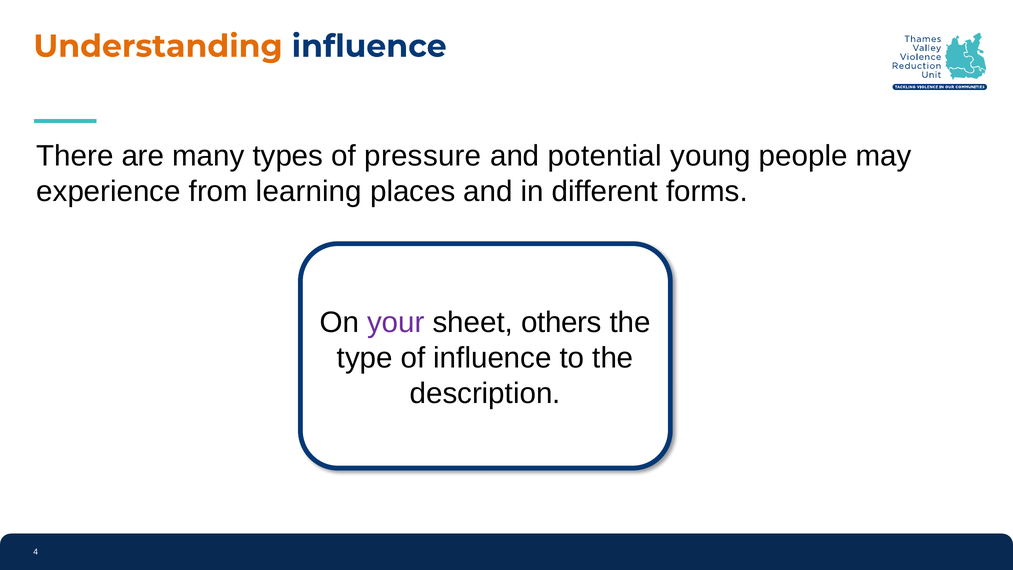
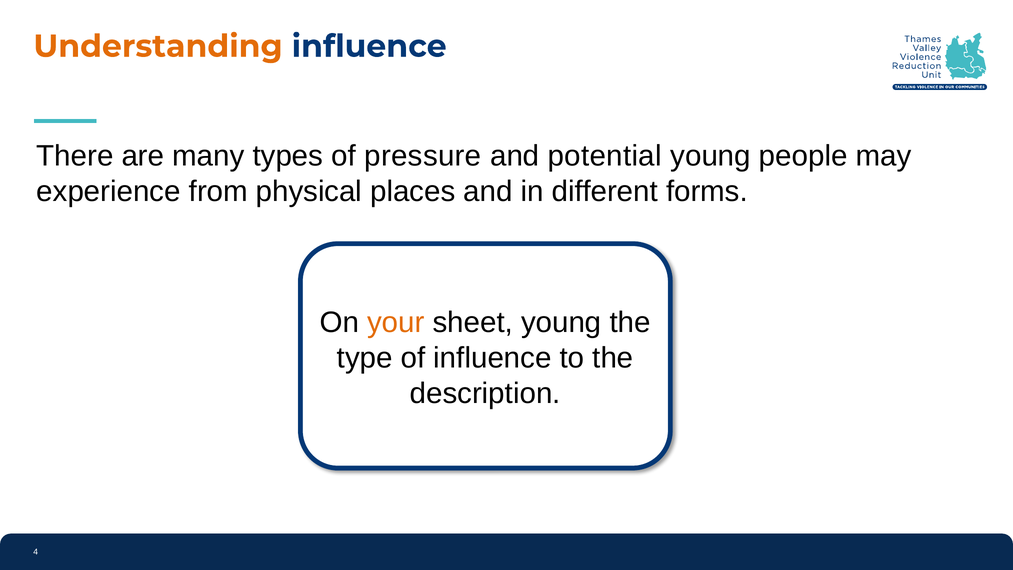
learning: learning -> physical (309, 192)
your colour: purple -> orange (396, 322)
sheet others: others -> young (561, 322)
